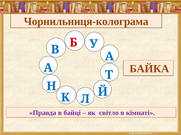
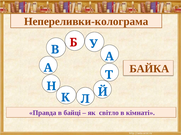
Чорнильниця-колограма: Чорнильниця-колограма -> Непереливки-колограма (86, 22)
